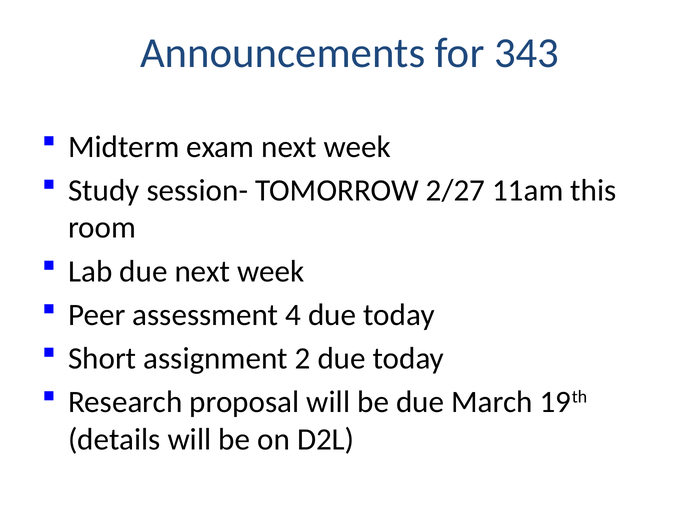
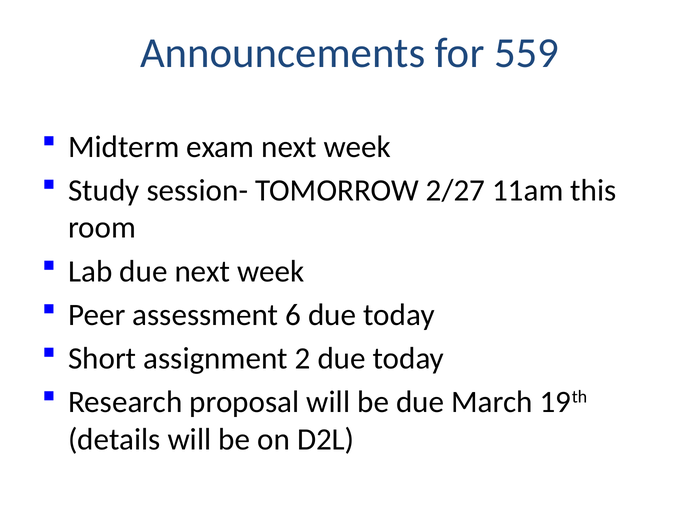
343: 343 -> 559 (527, 53)
4: 4 -> 6 (293, 315)
